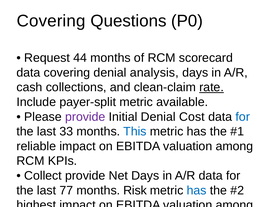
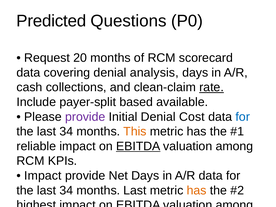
Covering: Covering -> Predicted (51, 21)
44: 44 -> 20 (80, 58)
payer-split metric: metric -> based (136, 102)
33: 33 -> 34 (66, 131)
This colour: blue -> orange (135, 131)
EBITDA underline: none -> present (138, 146)
Collect: Collect -> Impact (43, 176)
77: 77 -> 34 (66, 190)
months Risk: Risk -> Last (135, 190)
has colour: blue -> orange (197, 190)
